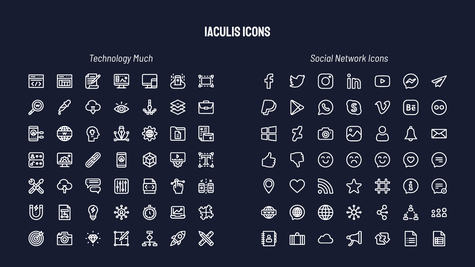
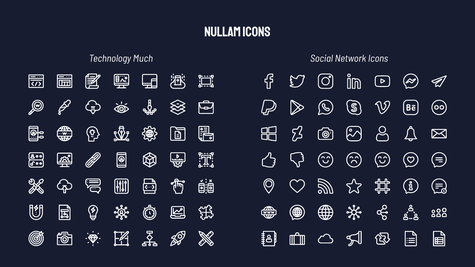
Iaculis: Iaculis -> Nullam (223, 32)
